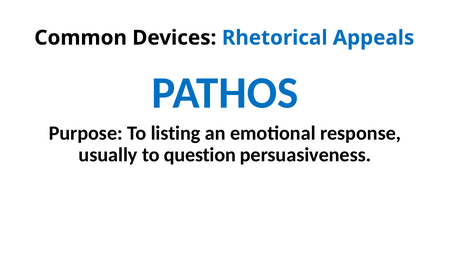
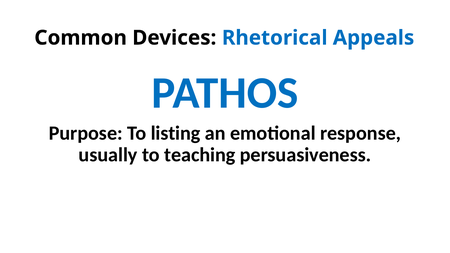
question: question -> teaching (200, 155)
